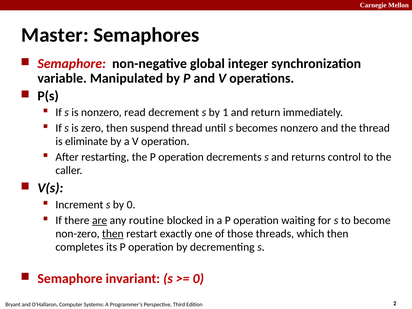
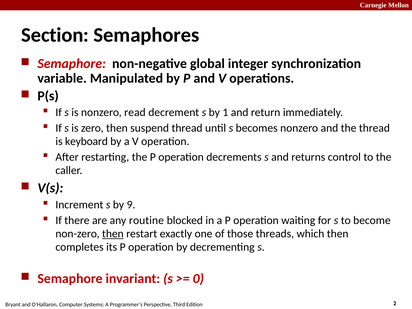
Master: Master -> Section (55, 35)
eliminate: eliminate -> keyboard (86, 141)
by 0: 0 -> 9 (131, 205)
are underline: present -> none (100, 220)
